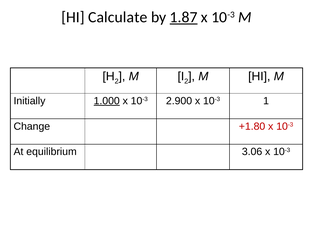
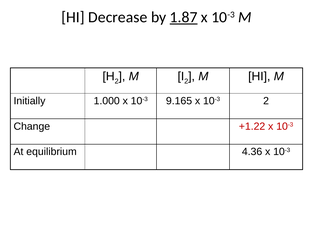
Calculate: Calculate -> Decrease (118, 17)
1.000 underline: present -> none (107, 101)
2.900: 2.900 -> 9.165 (179, 101)
10-3 1: 1 -> 2 (266, 101)
+1.80: +1.80 -> +1.22 (252, 126)
3.06: 3.06 -> 4.36 (252, 152)
